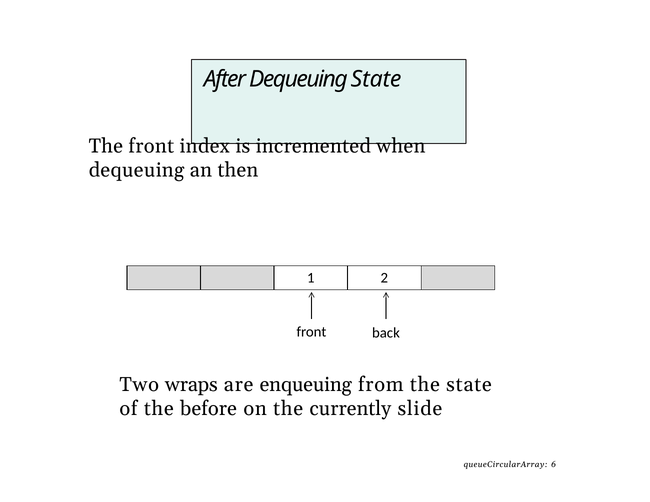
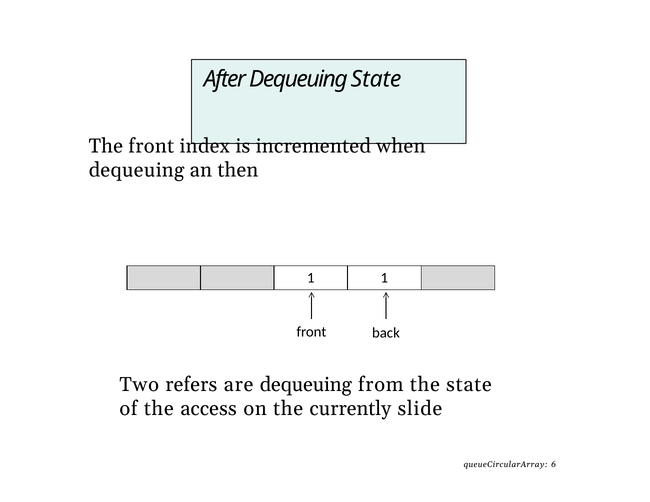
1 2: 2 -> 1 (384, 278)
wraps: wraps -> refers (191, 385)
are enqueuing: enqueuing -> dequeuing (306, 385)
before: before -> access (208, 409)
